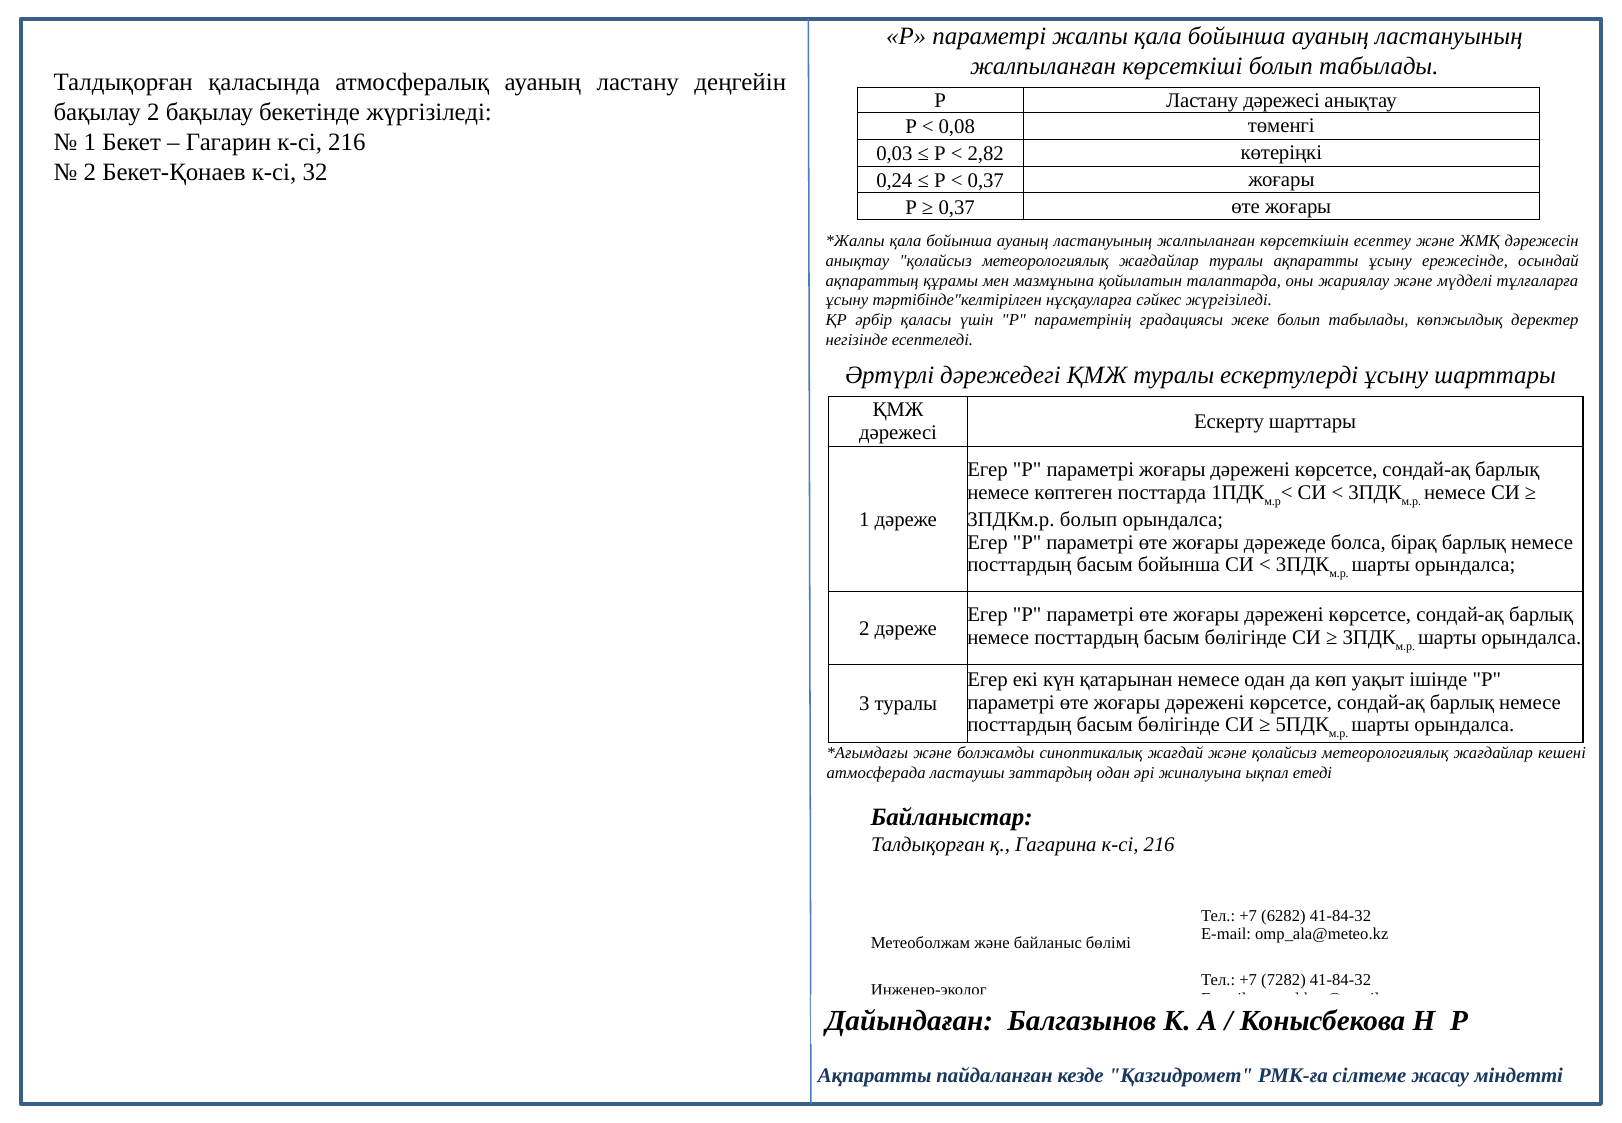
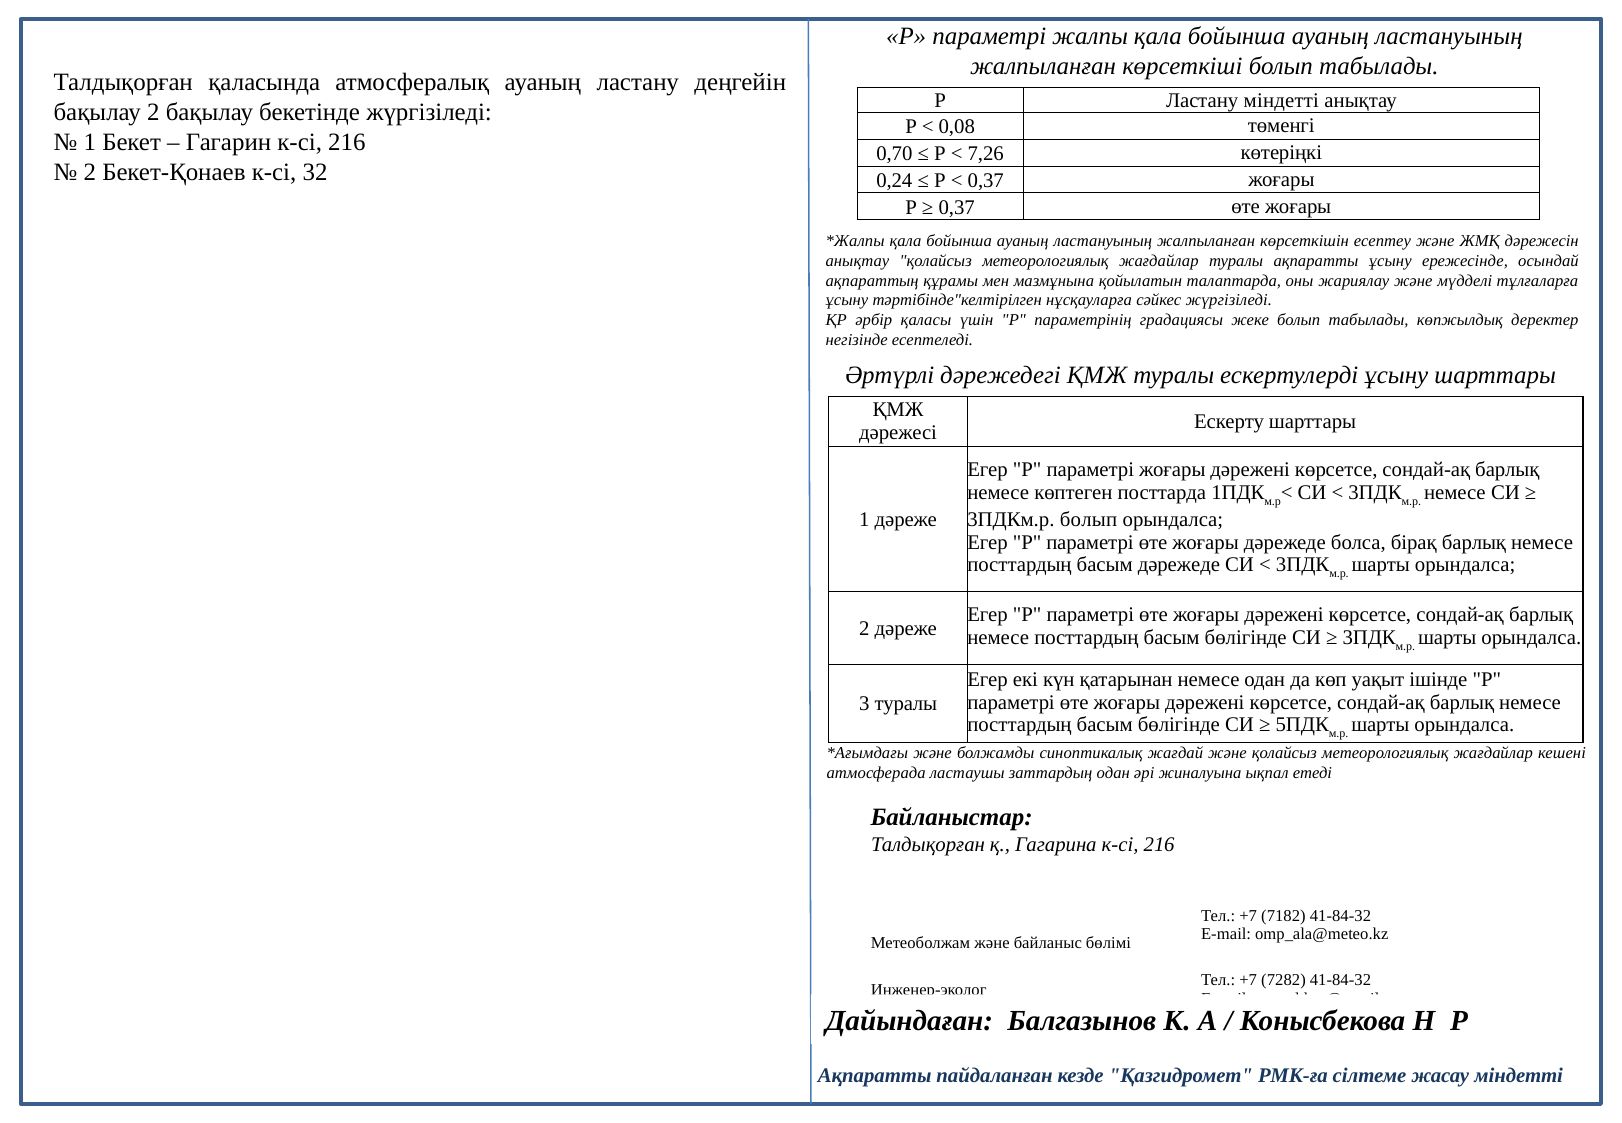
Ластану дәрежесі: дәрежесі -> міндетті (1281, 100)
0,03: 0,03 -> 0,70 (894, 154)
2,82: 2,82 -> 7,26 (986, 154)
басым бойынша: бойынша -> дәрежеде (1179, 565)
6282: 6282 -> 7182 (1283, 915)
